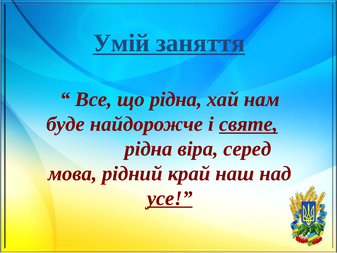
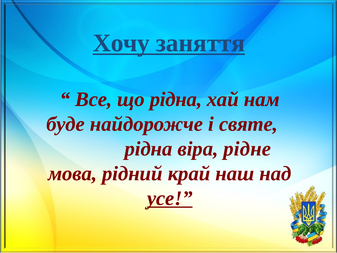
Умій: Умій -> Хочу (121, 43)
святе underline: present -> none (248, 124)
серед: серед -> рідне (247, 149)
